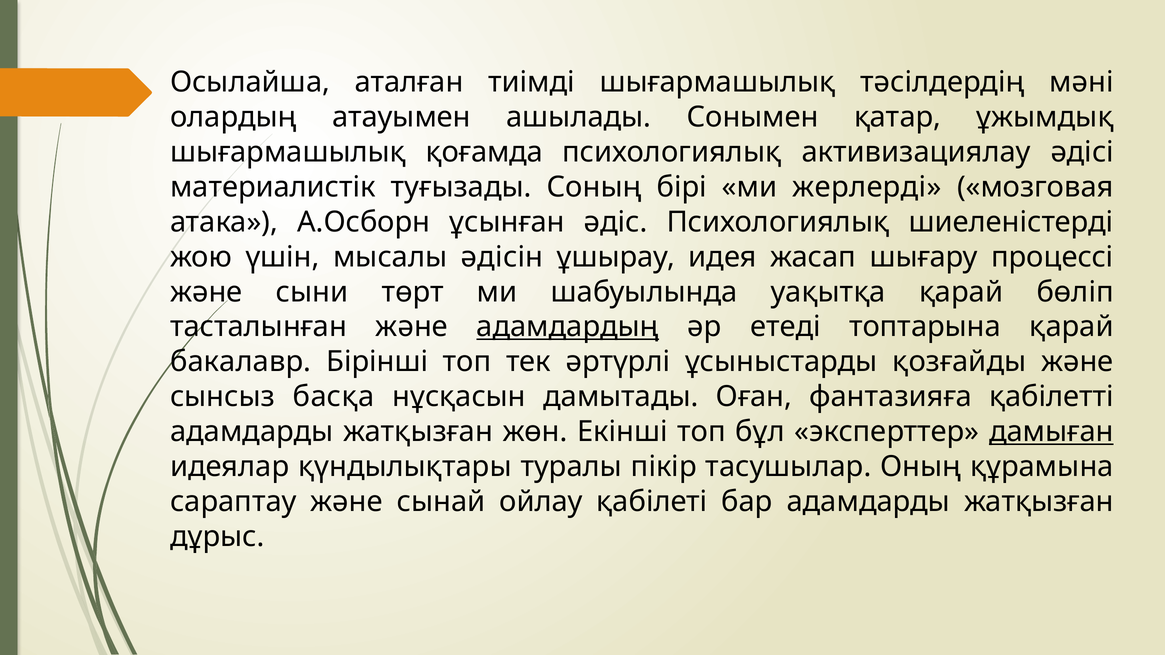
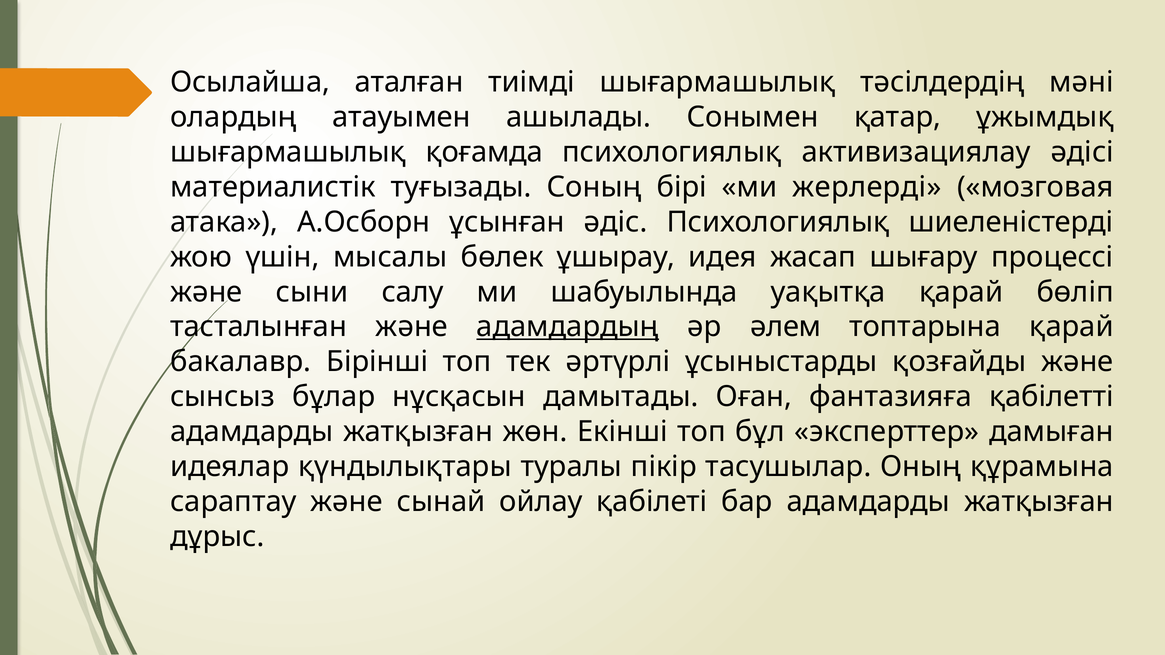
әдісін: әдісін -> бөлек (502, 257)
төрт: төрт -> салу (413, 292)
етеді: етеді -> әлем (786, 327)
басқа: басқа -> бұлар (334, 397)
дамыған underline: present -> none (1051, 432)
